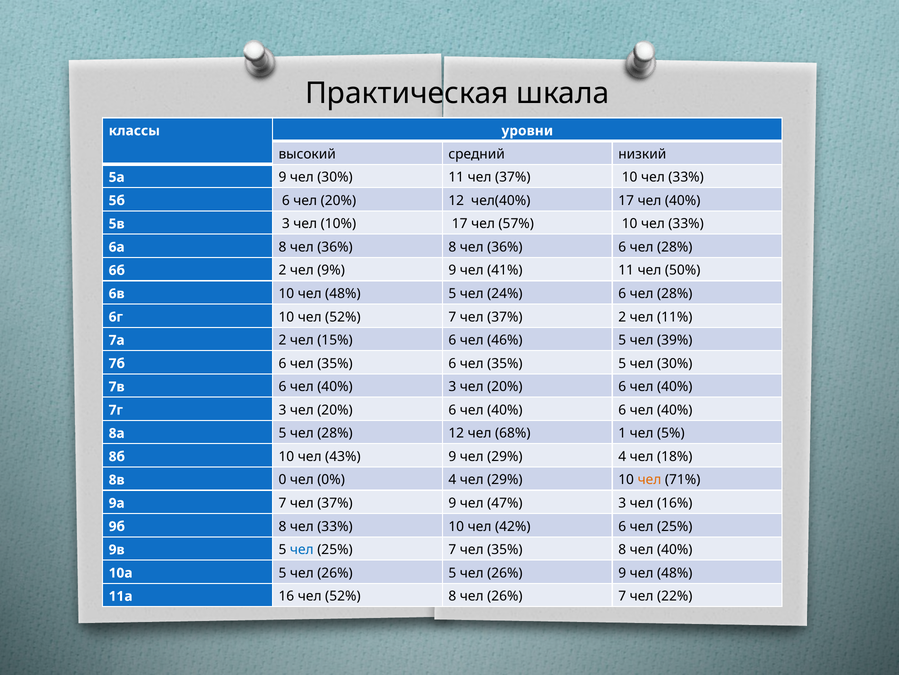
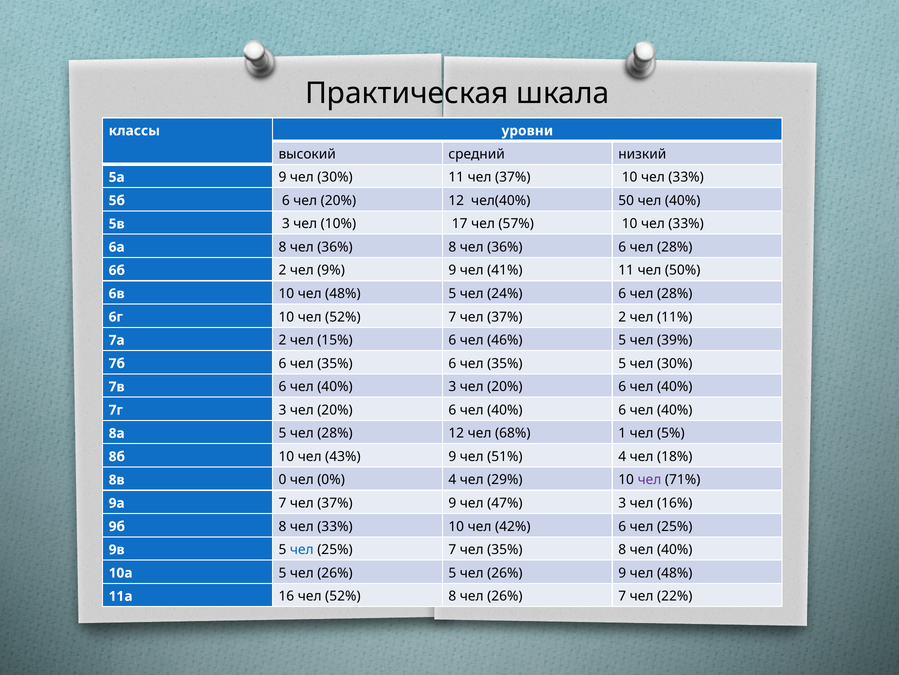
чел(40% 17: 17 -> 50 (626, 200)
9 чел 29%: 29% -> 51% (505, 456)
чел colour: orange -> purple (650, 479)
